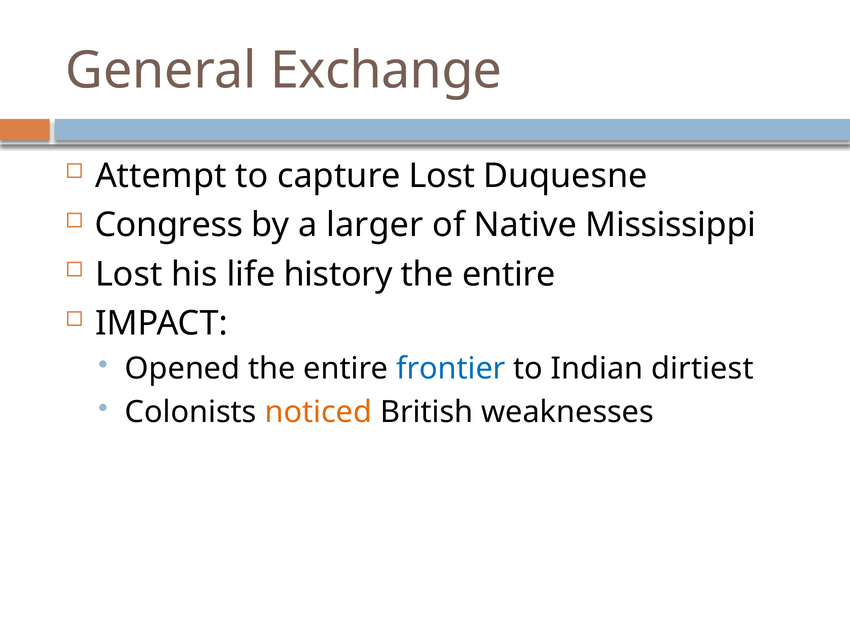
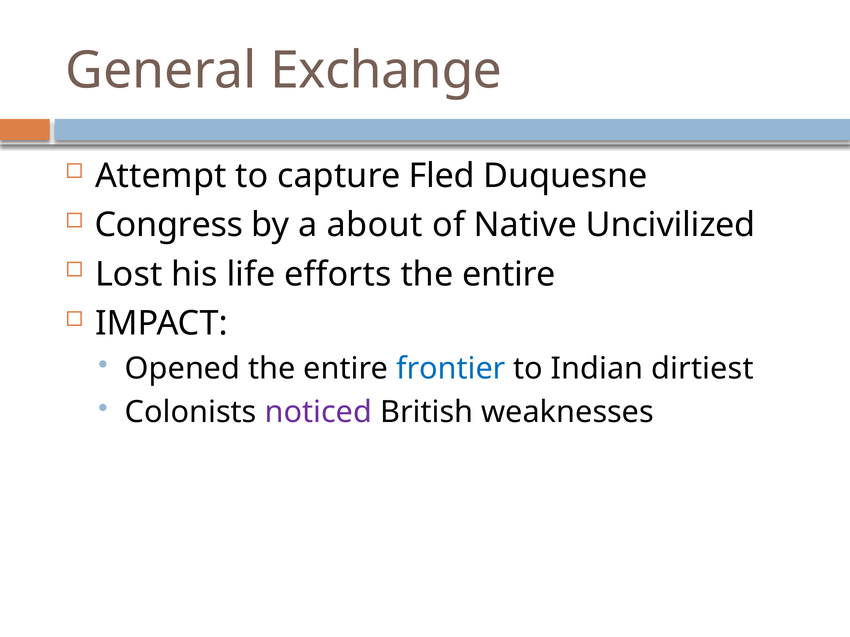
capture Lost: Lost -> Fled (442, 176)
larger: larger -> about (375, 225)
Mississippi: Mississippi -> Uncivilized (671, 225)
history: history -> efforts (338, 275)
noticed colour: orange -> purple (318, 412)
